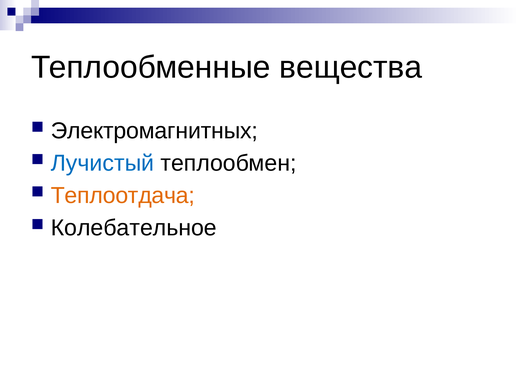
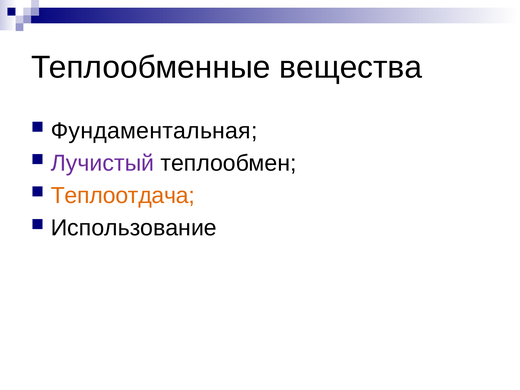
Электромагнитных: Электромагнитных -> Фундаментальная (154, 131)
Лучистый colour: blue -> purple (102, 163)
Колебательное: Колебательное -> Использование (134, 228)
